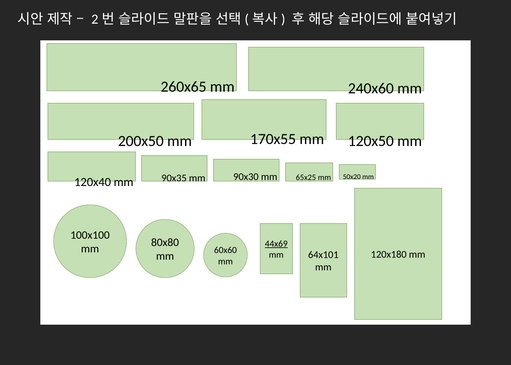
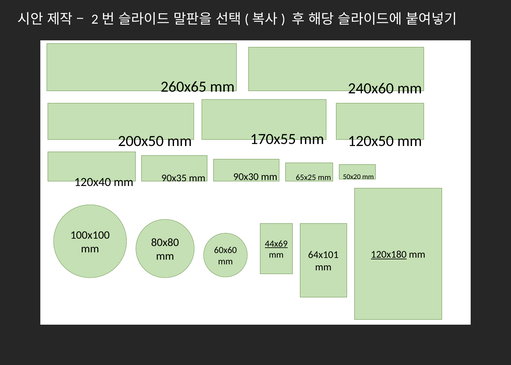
120x180 underline: none -> present (389, 255)
